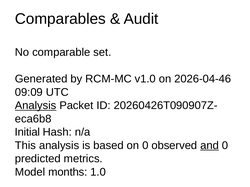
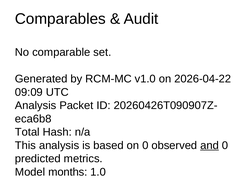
2026-04-46: 2026-04-46 -> 2026-04-22 (203, 79)
Analysis underline: present -> none (36, 106)
Initial: Initial -> Total (27, 132)
